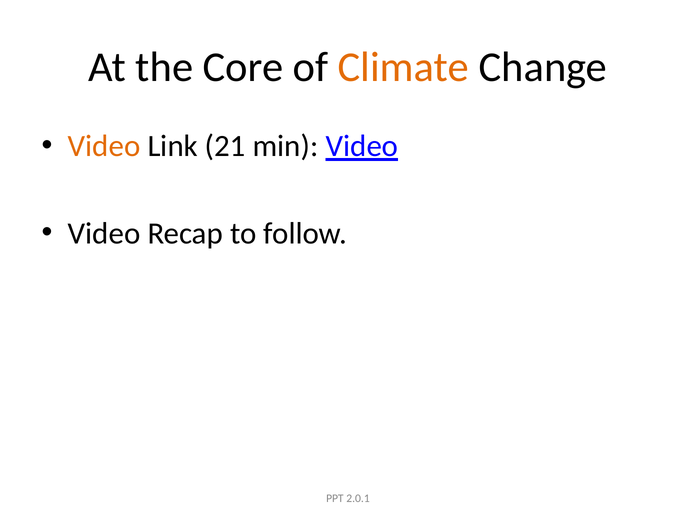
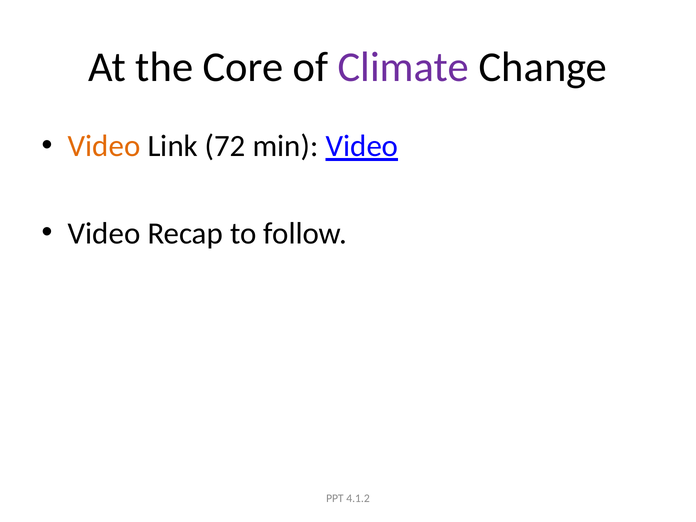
Climate colour: orange -> purple (403, 67)
21: 21 -> 72 (225, 146)
2.0.1: 2.0.1 -> 4.1.2 (358, 499)
